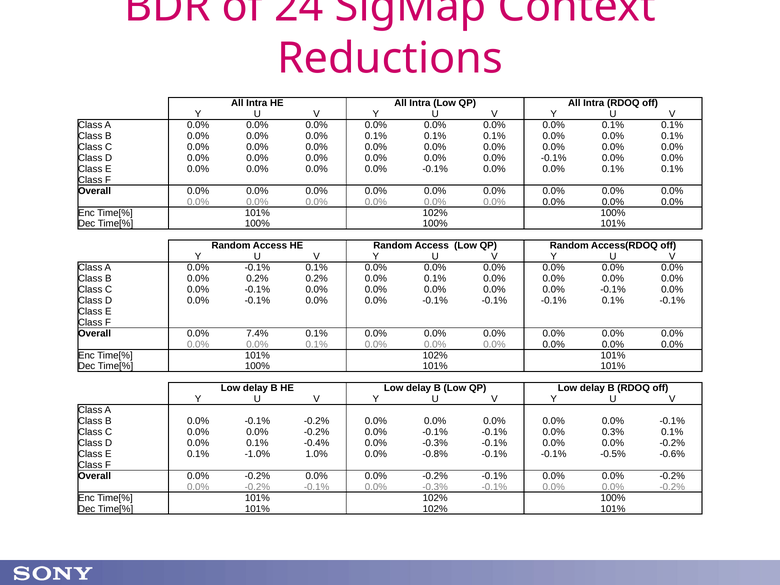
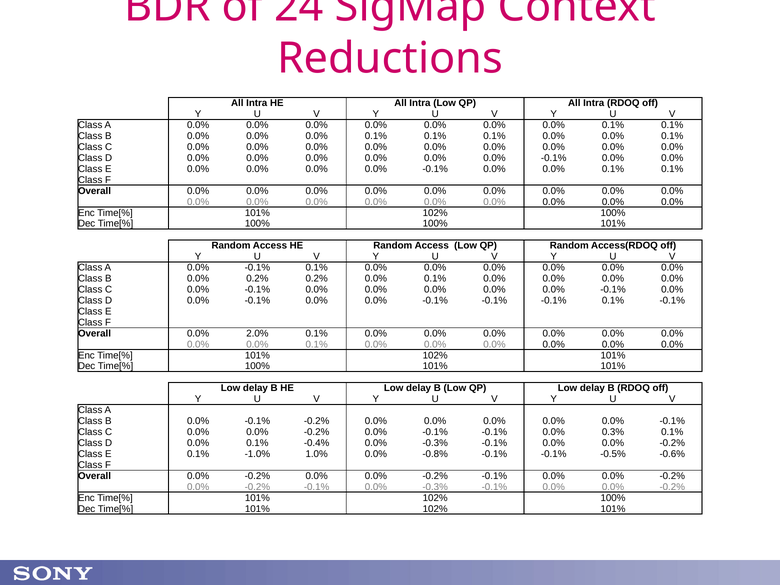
7.4%: 7.4% -> 2.0% (257, 333)
